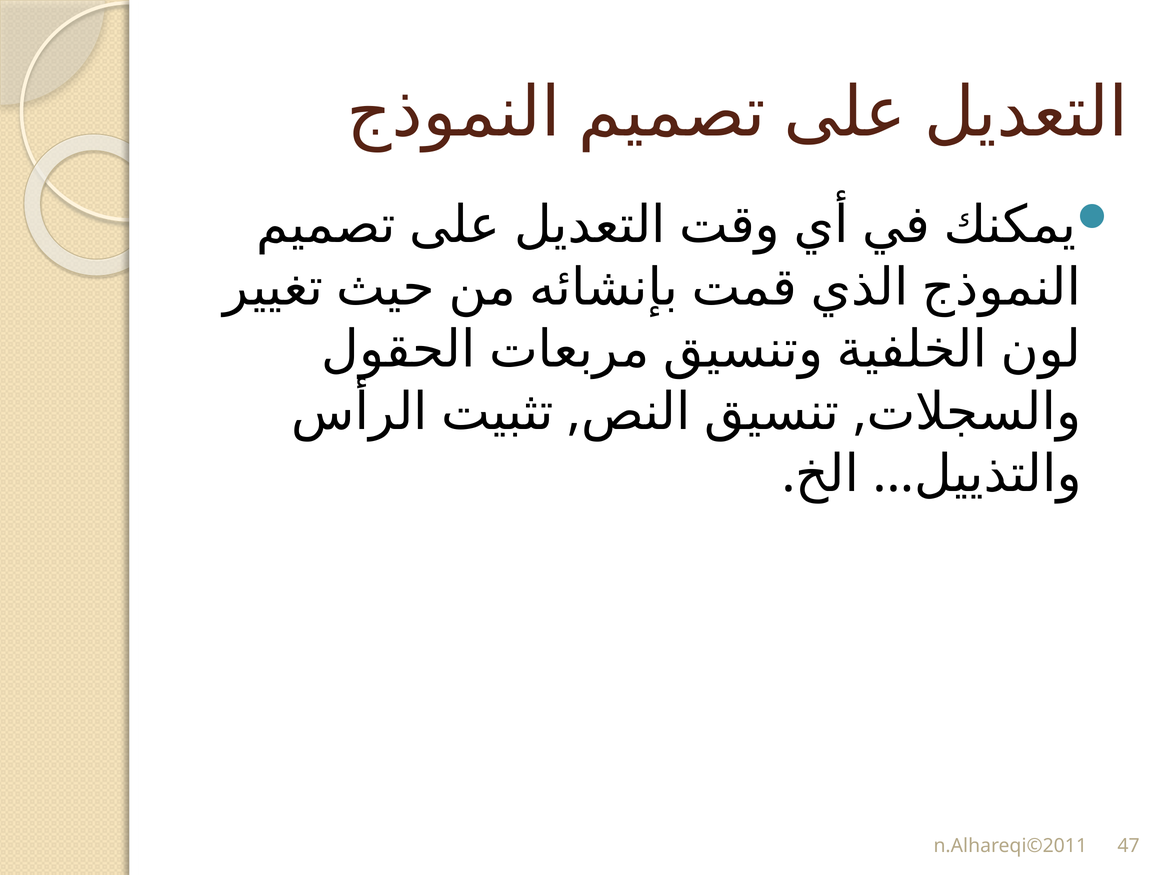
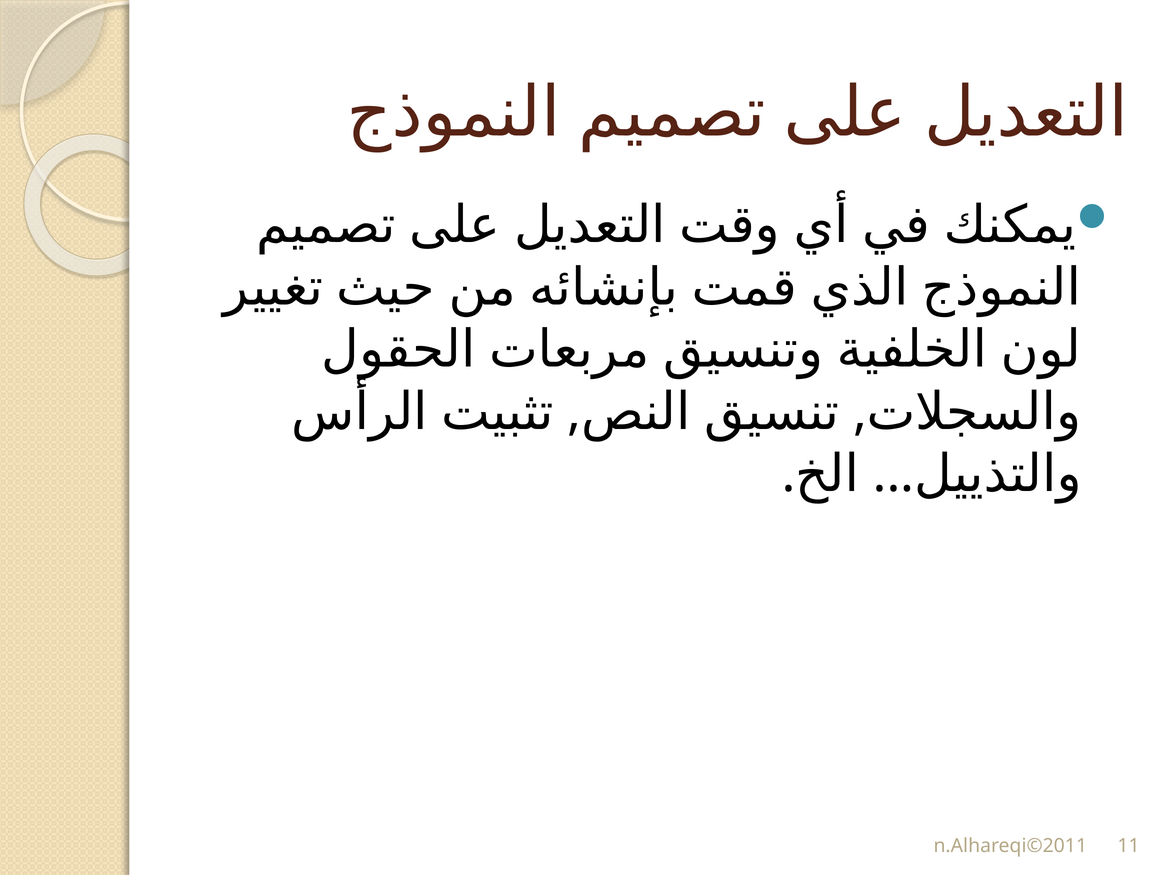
47: 47 -> 11 (1129, 846)
